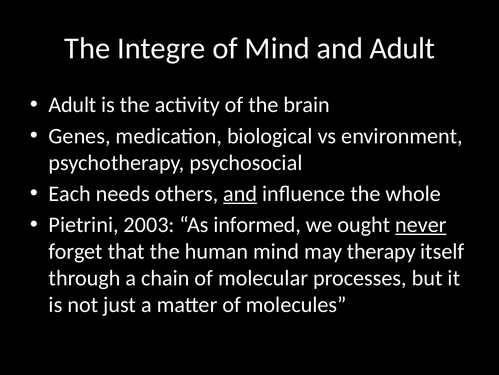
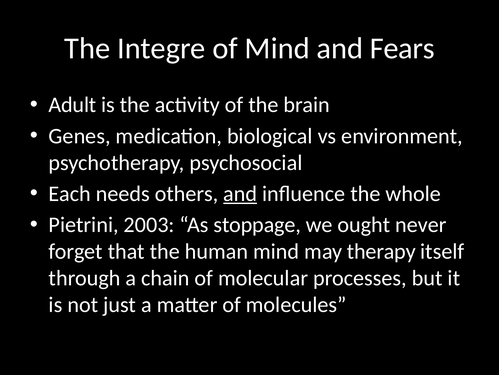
and Adult: Adult -> Fears (402, 48)
informed: informed -> stoppage (257, 224)
never underline: present -> none (421, 224)
